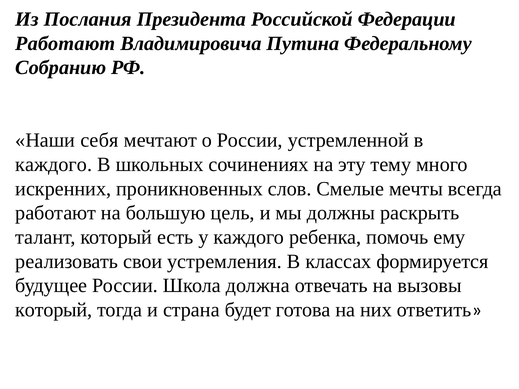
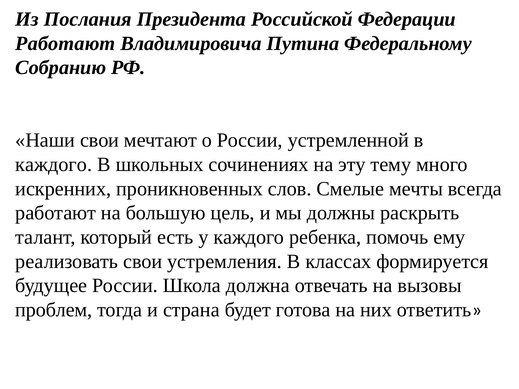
Наши себя: себя -> свои (100, 140)
который: который -> проблем (54, 310)
